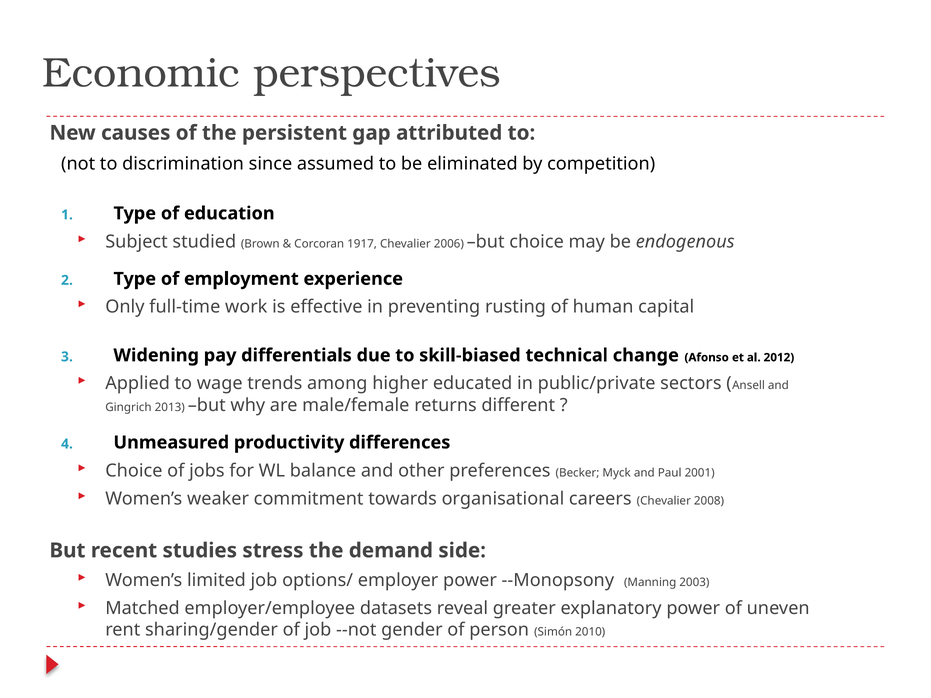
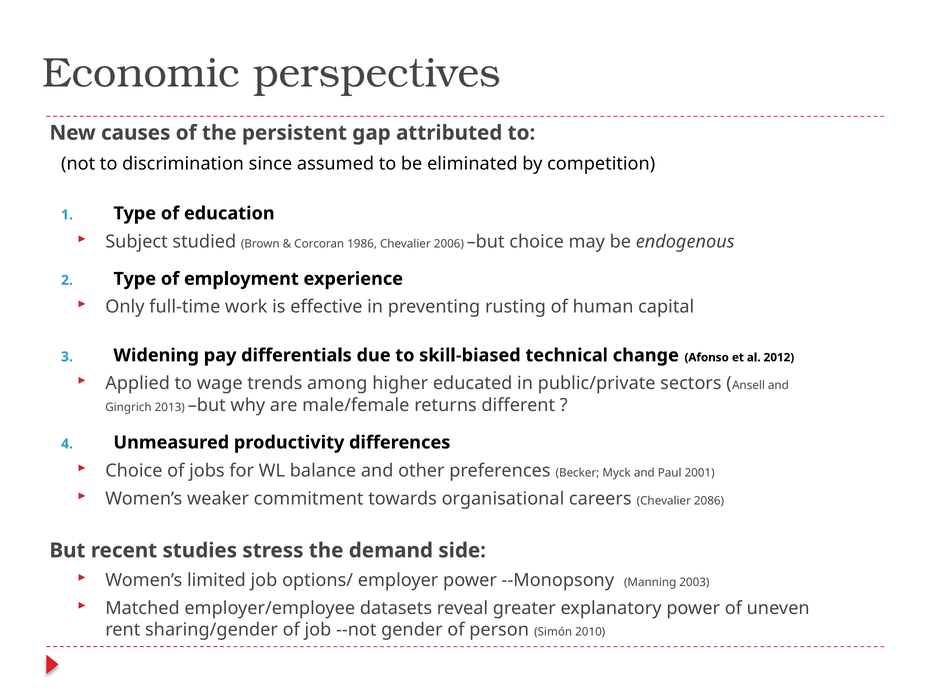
1917: 1917 -> 1986 (362, 244)
2008: 2008 -> 2086 (709, 501)
